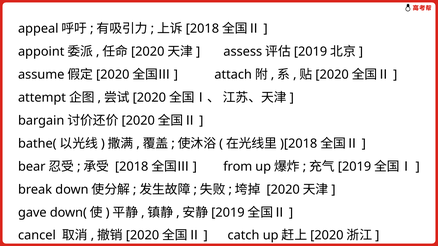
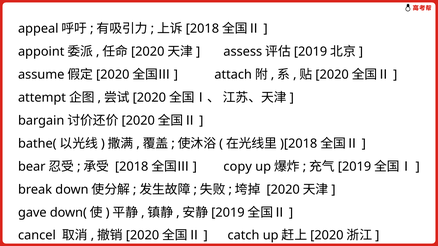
from: from -> copy (238, 167)
